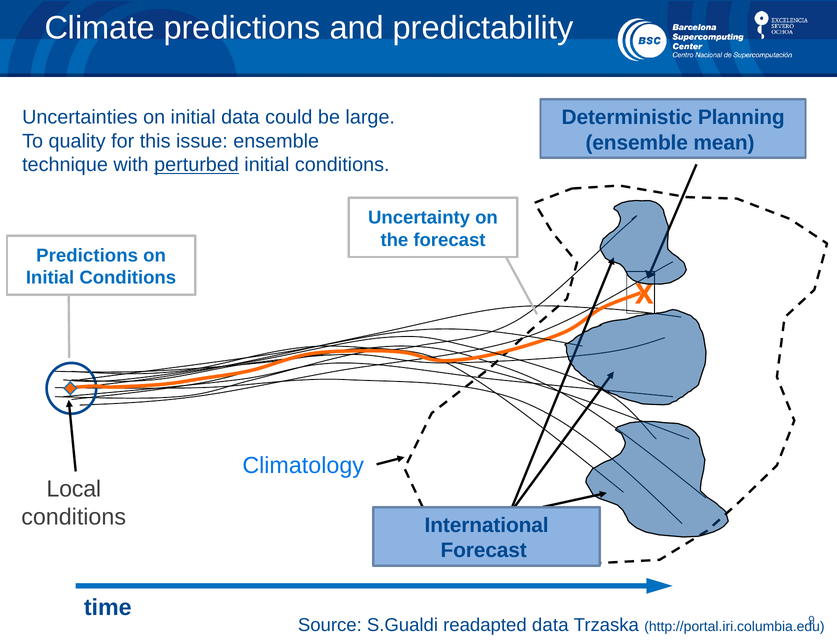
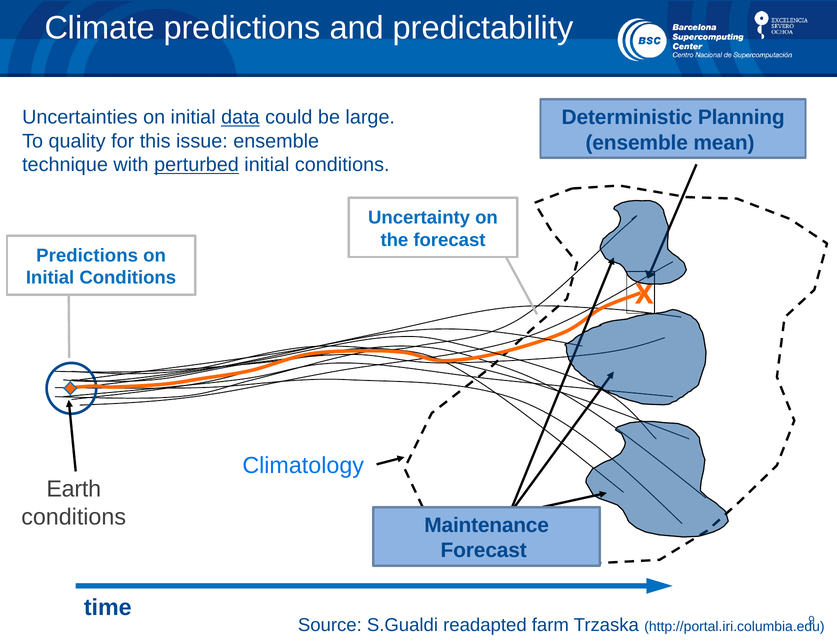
data underline: none -> present (240, 117)
Local: Local -> Earth (74, 489)
International: International -> Maintenance (487, 525)
readapted data: data -> farm (550, 625)
